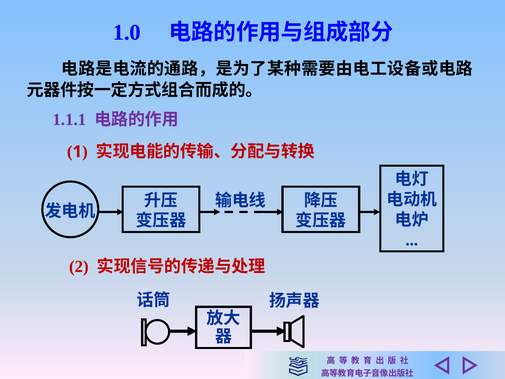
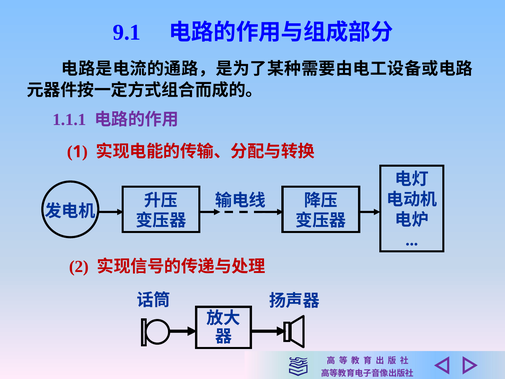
1.0: 1.0 -> 9.1 (127, 32)
